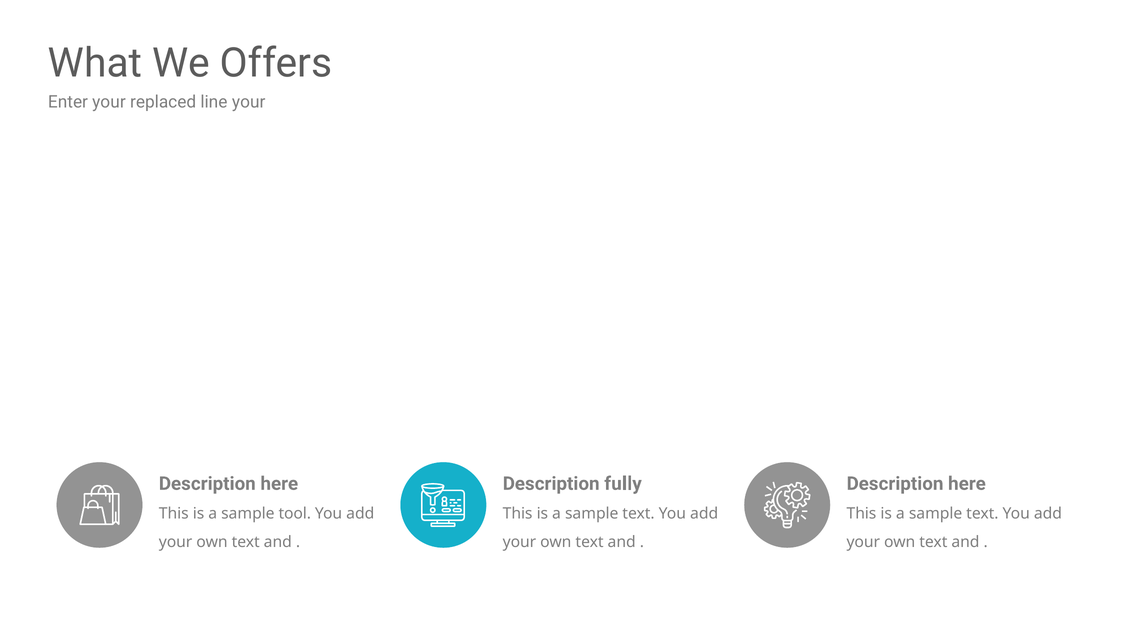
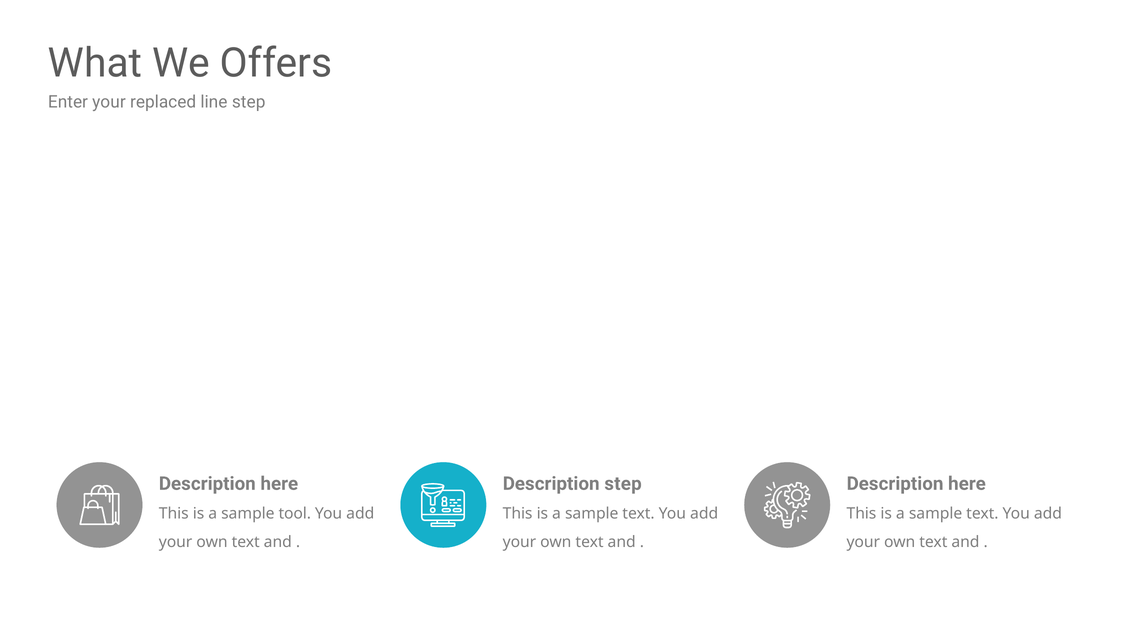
line your: your -> step (249, 102)
Description fully: fully -> step (623, 484)
